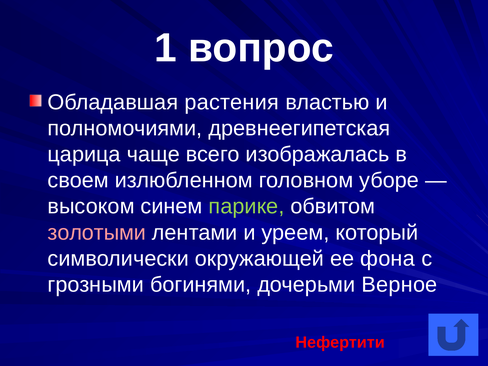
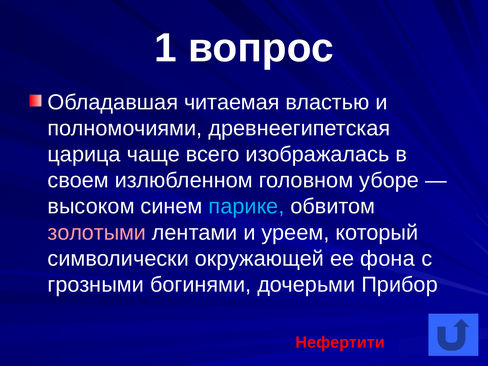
растения: растения -> читаемая (232, 102)
парике colour: light green -> light blue (246, 207)
Верное: Верное -> Прибор (400, 285)
